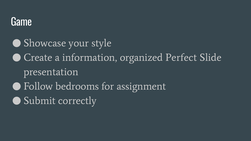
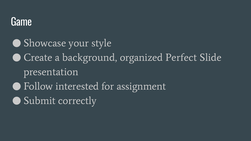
information: information -> background (90, 57)
bedrooms: bedrooms -> interested (77, 86)
